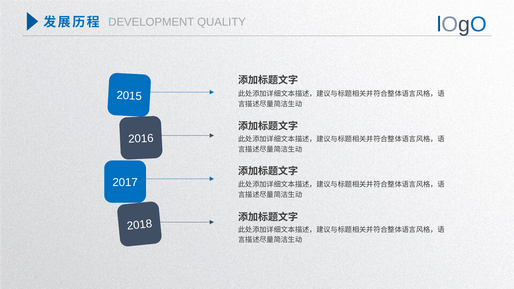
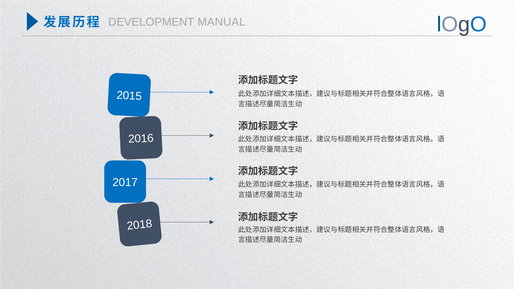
QUALITY: QUALITY -> MANUAL (221, 22)
